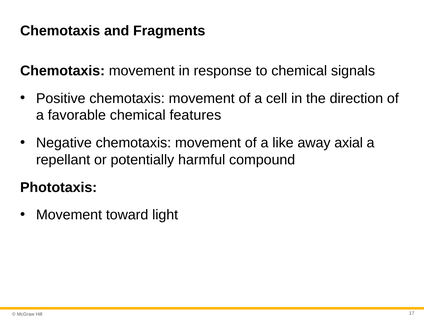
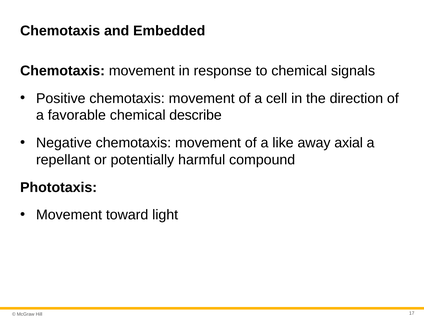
Fragments: Fragments -> Embedded (169, 31)
features: features -> describe (196, 115)
